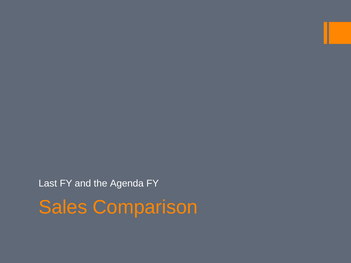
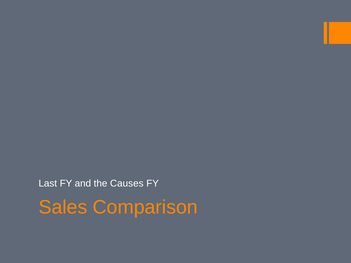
Agenda: Agenda -> Causes (127, 184)
